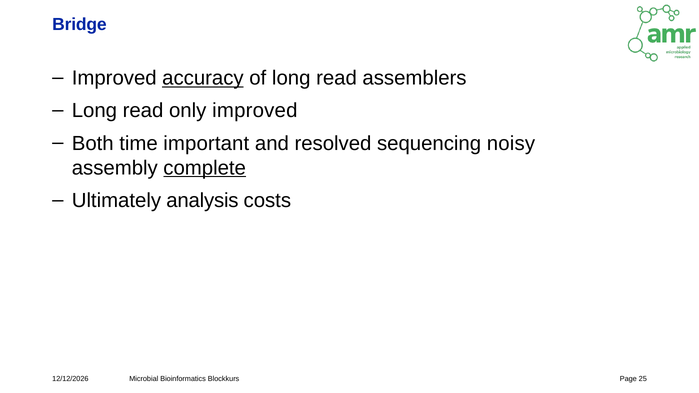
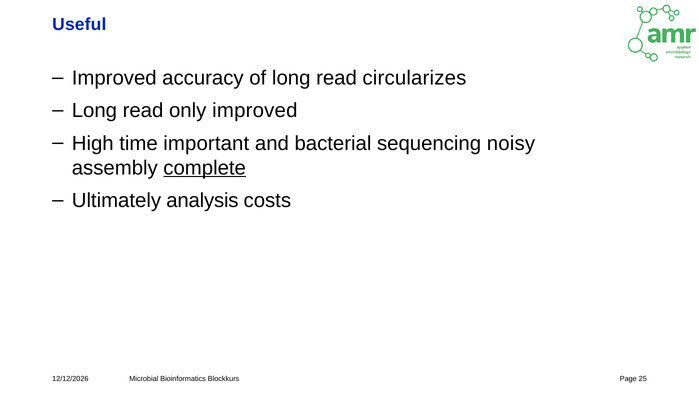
Bridge: Bridge -> Useful (79, 25)
accuracy underline: present -> none (203, 78)
assemblers: assemblers -> circularizes (414, 78)
Both: Both -> High (93, 143)
resolved: resolved -> bacterial (333, 143)
